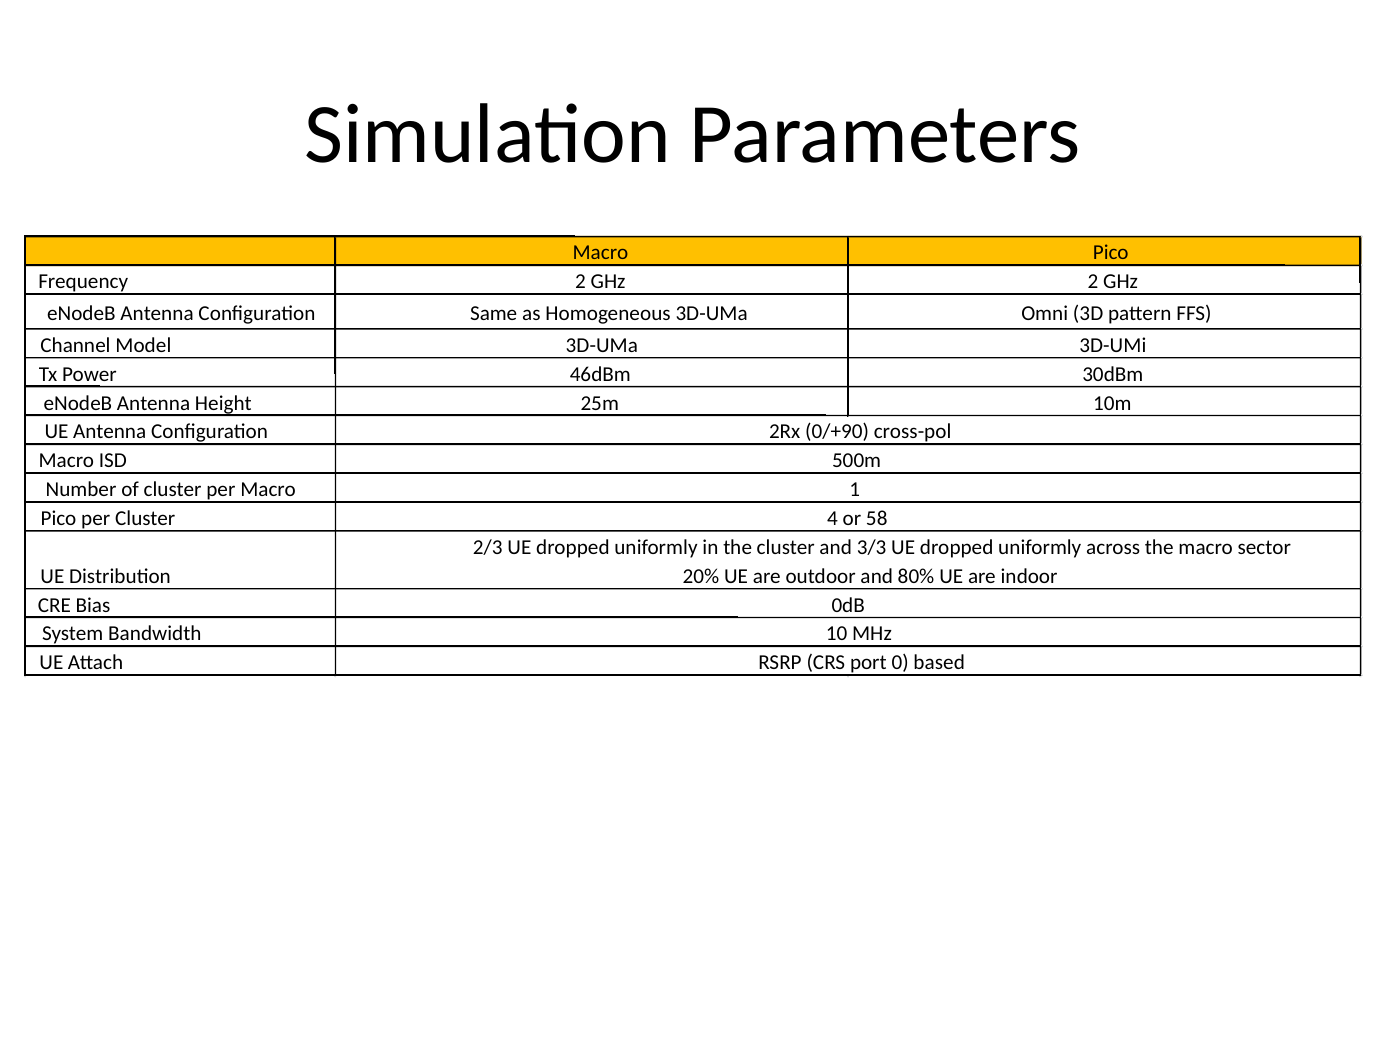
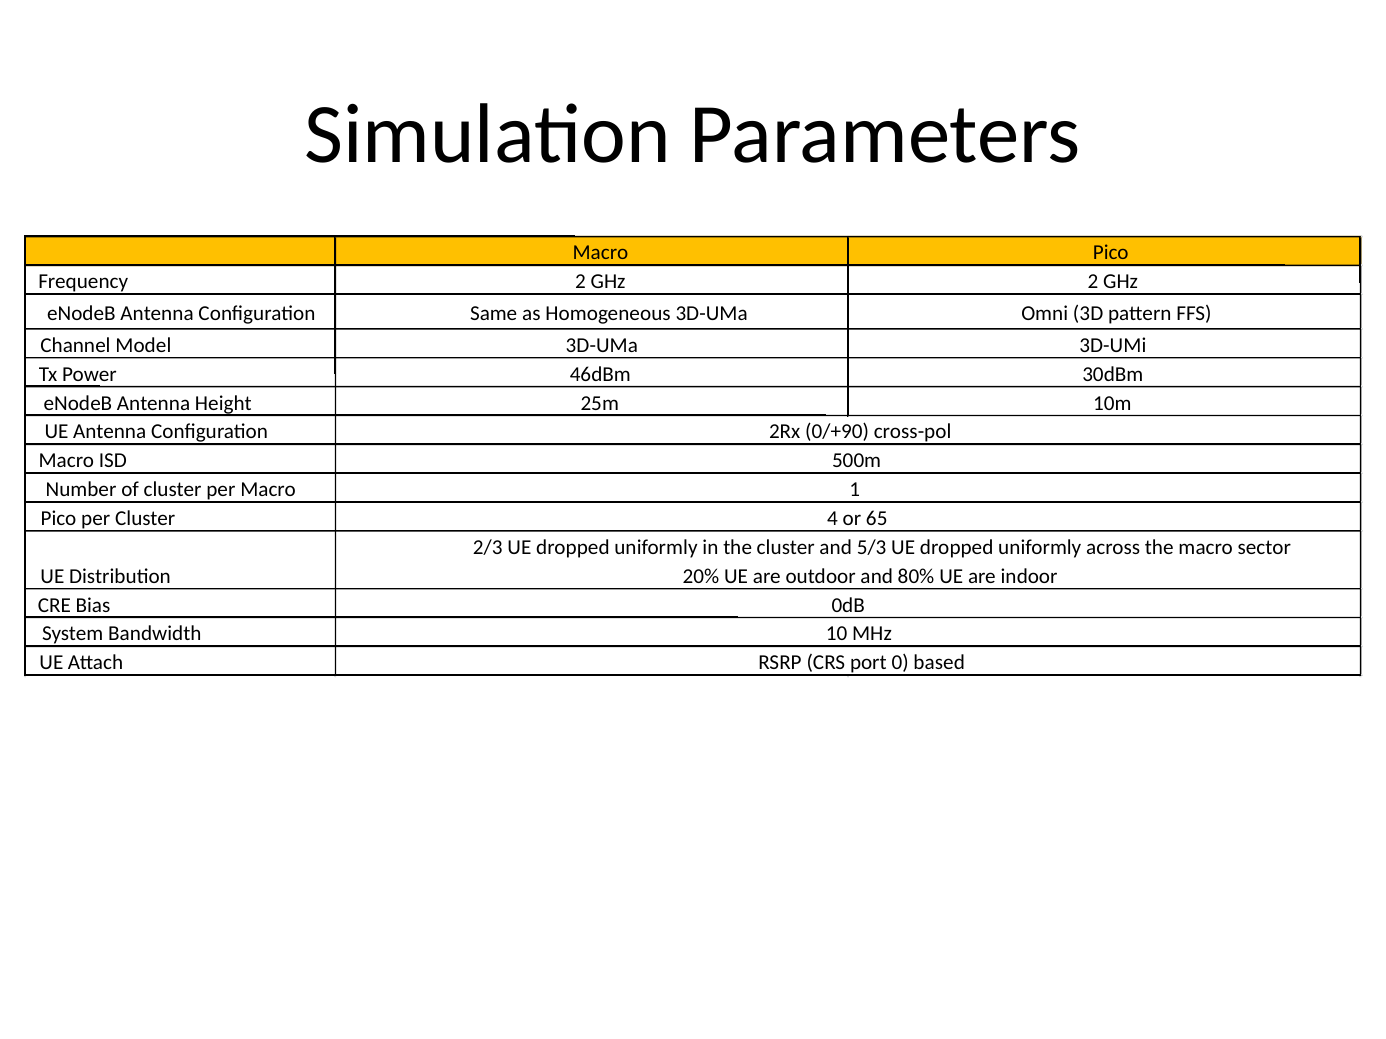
58: 58 -> 65 (877, 519)
3/3: 3/3 -> 5/3 (872, 548)
